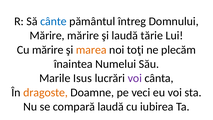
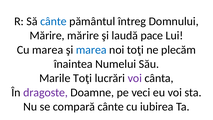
tărie: tărie -> pace (152, 36)
Cu mărire: mărire -> marea (48, 50)
marea colour: orange -> blue (91, 50)
Marile Isus: Isus -> Toţi (83, 78)
dragoste colour: orange -> purple (46, 92)
compară laudă: laudă -> cânte (111, 107)
